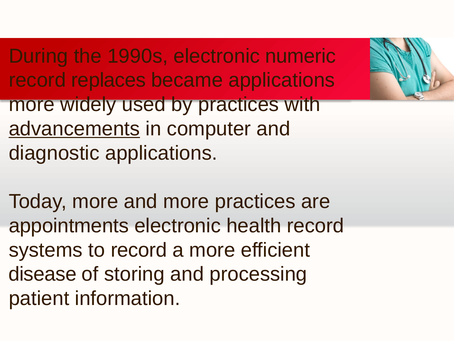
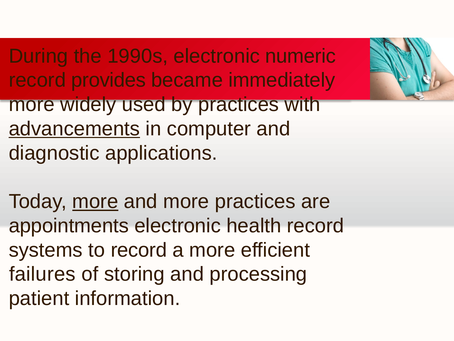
replaces: replaces -> provides (109, 80)
became applications: applications -> immediately (282, 80)
more underline: none -> present (95, 201)
disease: disease -> failures (42, 274)
